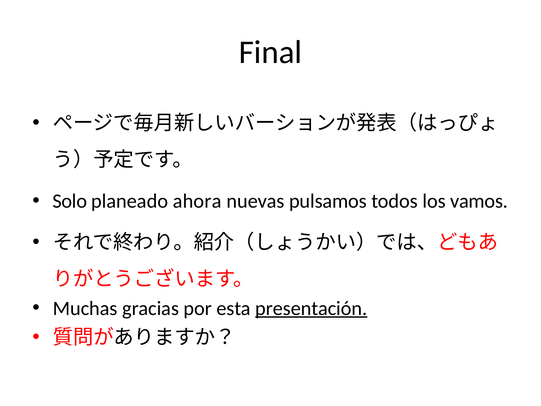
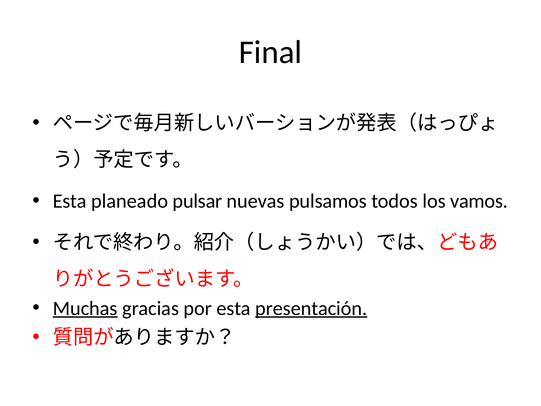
Solo: Solo -> Esta (70, 201)
ahora: ahora -> pulsar (197, 201)
Muchas underline: none -> present (85, 308)
